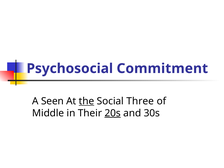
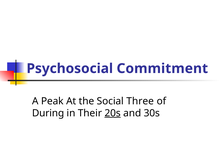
Seen: Seen -> Peak (52, 101)
the underline: present -> none (86, 101)
Middle: Middle -> During (48, 113)
